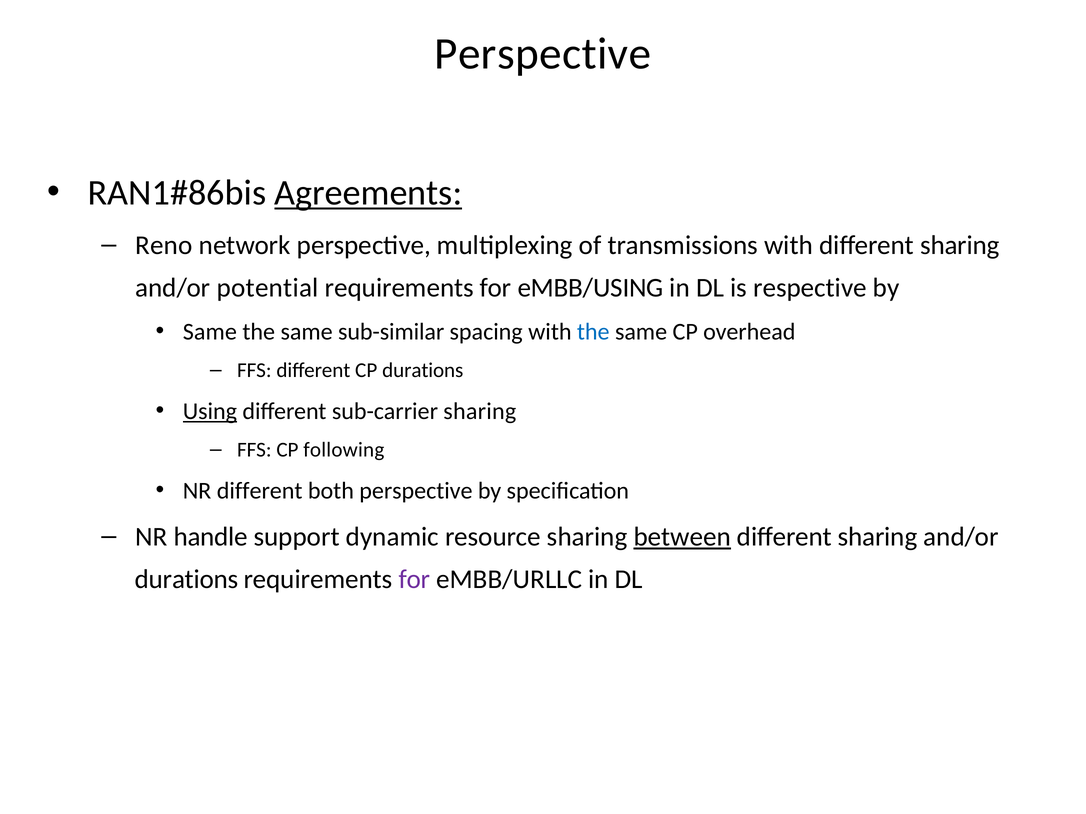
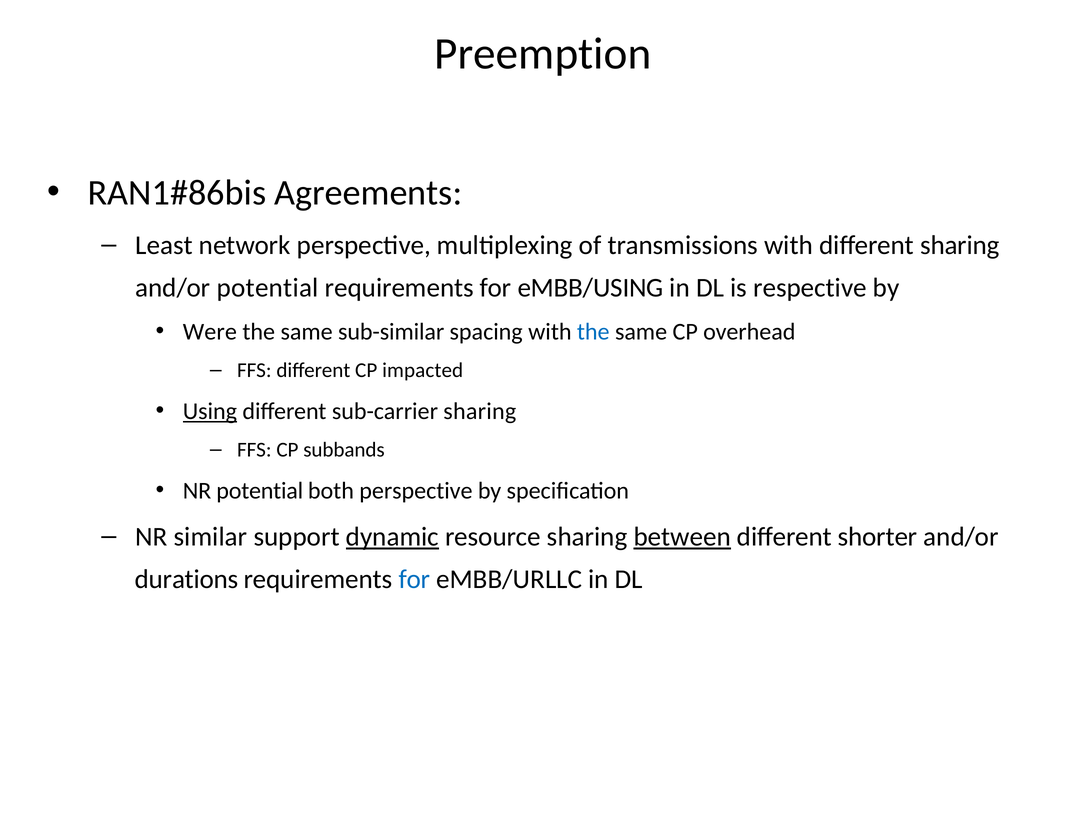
Perspective: Perspective -> Preemption (543, 54)
Agreements underline: present -> none (368, 193)
Reno: Reno -> Least (164, 245)
Same: Same -> Were (210, 332)
CP durations: durations -> impacted (423, 371)
following: following -> subbands (344, 450)
NR different: different -> potential (260, 491)
handle: handle -> similar (210, 537)
dynamic underline: none -> present (392, 537)
sharing: sharing -> shorter (878, 537)
for colour: purple -> blue (414, 580)
